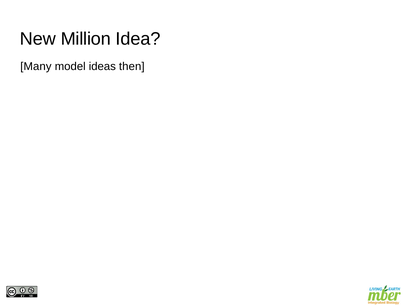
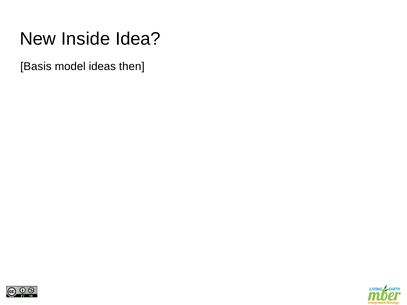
Million: Million -> Inside (86, 39)
Many: Many -> Basis (36, 67)
